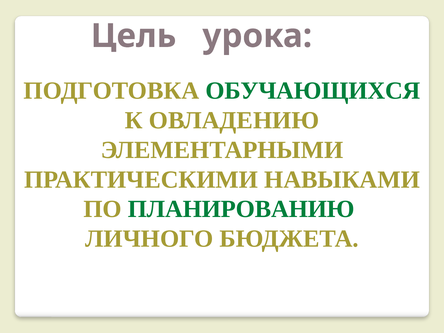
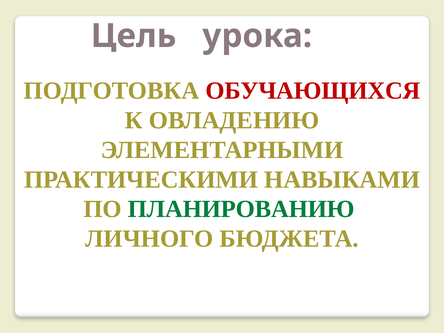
ОБУЧАЮЩИХСЯ colour: green -> red (313, 91)
